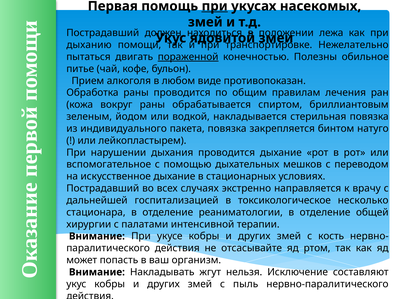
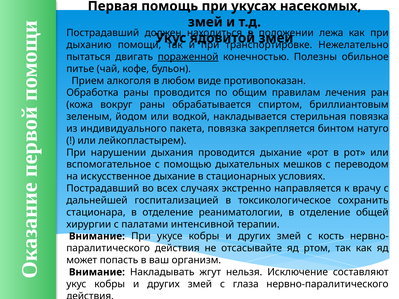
при underline: present -> none (215, 6)
несколько: несколько -> сохранить (363, 200)
пыль: пыль -> глаза (246, 284)
